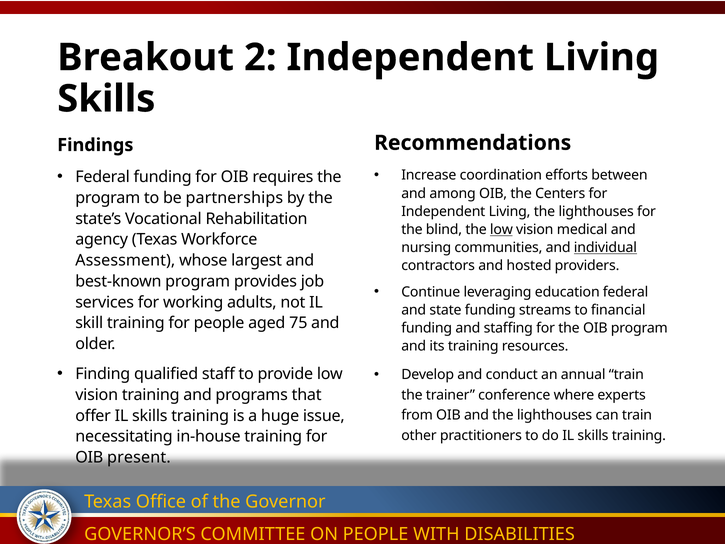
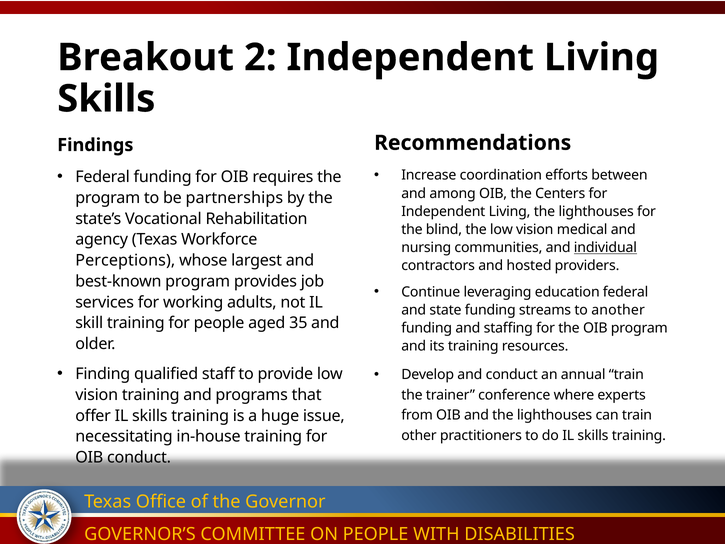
low underline: present -> none (501, 230)
Assessment: Assessment -> Perceptions (125, 260)
financial: financial -> another (618, 310)
75: 75 -> 35 (298, 323)
OIB present: present -> conduct (139, 457)
